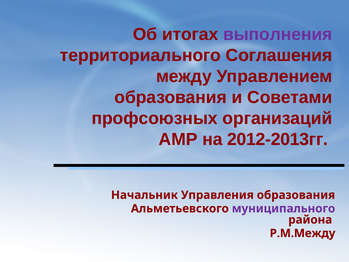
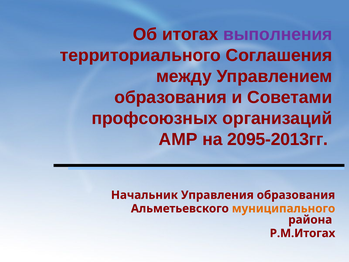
2012-2013гг: 2012-2013гг -> 2095-2013гг (277, 139)
муниципального colour: purple -> orange (284, 208)
Р.М.Между: Р.М.Между -> Р.М.Итогах (303, 233)
